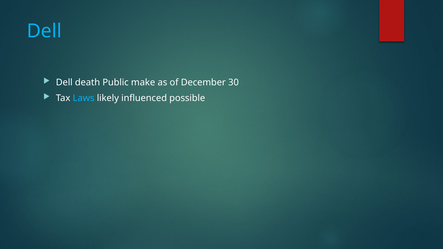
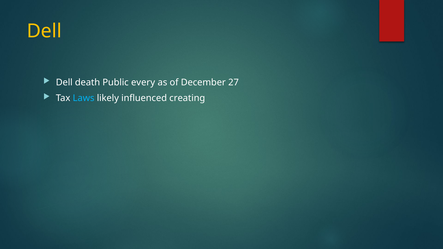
Dell colour: light blue -> yellow (44, 31)
make: make -> every (143, 82)
30: 30 -> 27 (234, 82)
possible: possible -> creating (187, 98)
